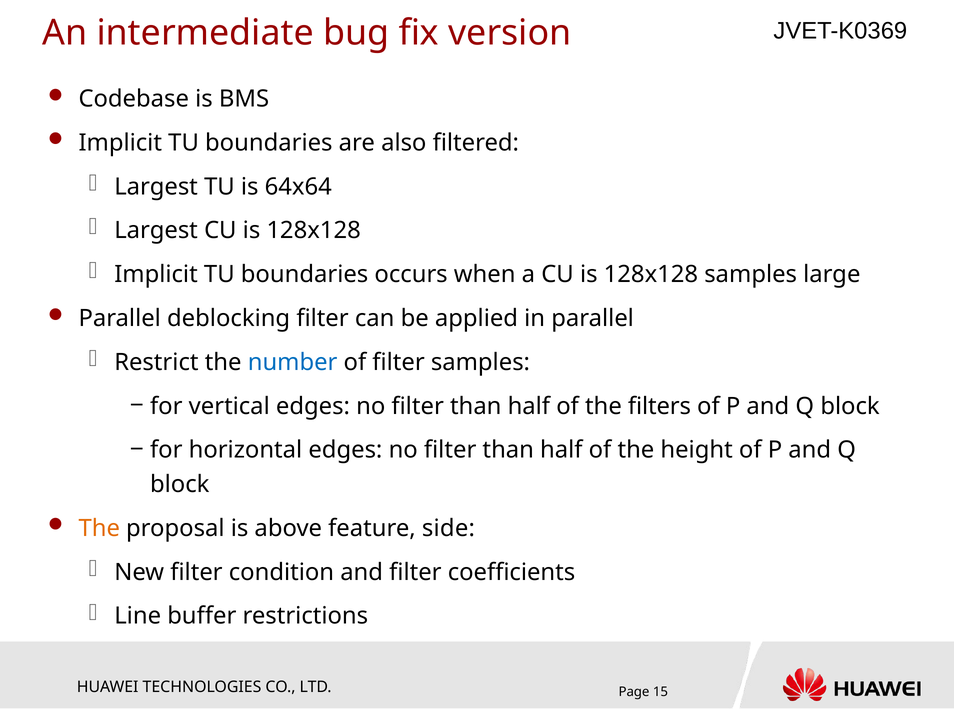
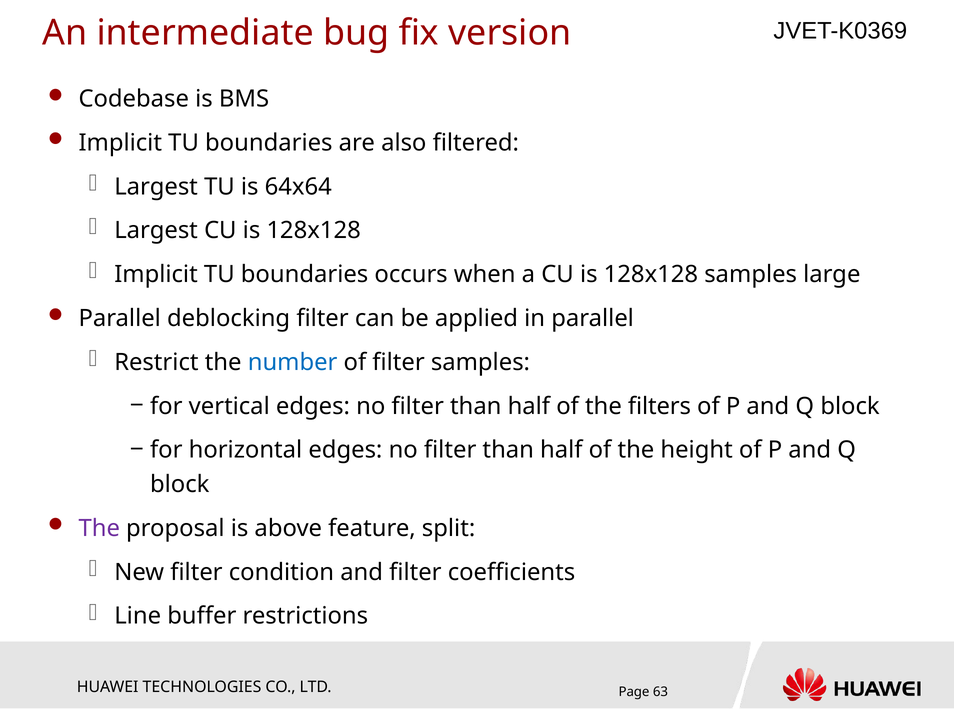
The colour: orange -> purple (99, 528)
side: side -> split (449, 528)
15: 15 -> 63 (660, 692)
